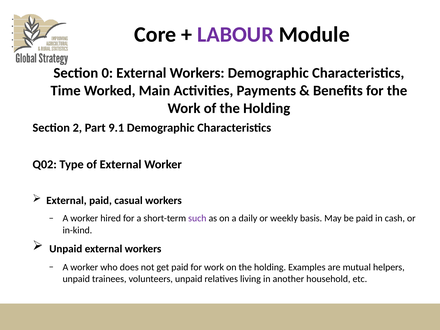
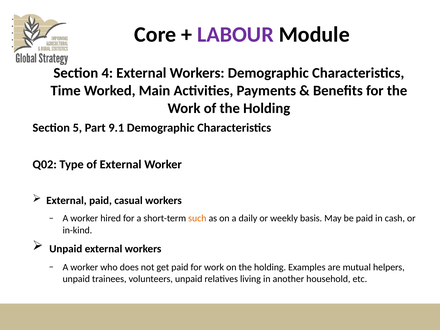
0: 0 -> 4 (107, 73)
2: 2 -> 5 (77, 128)
such colour: purple -> orange (197, 218)
